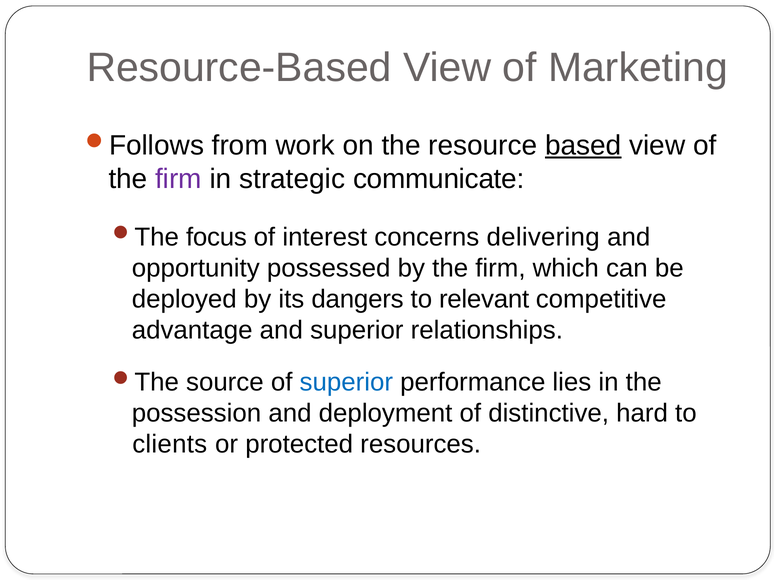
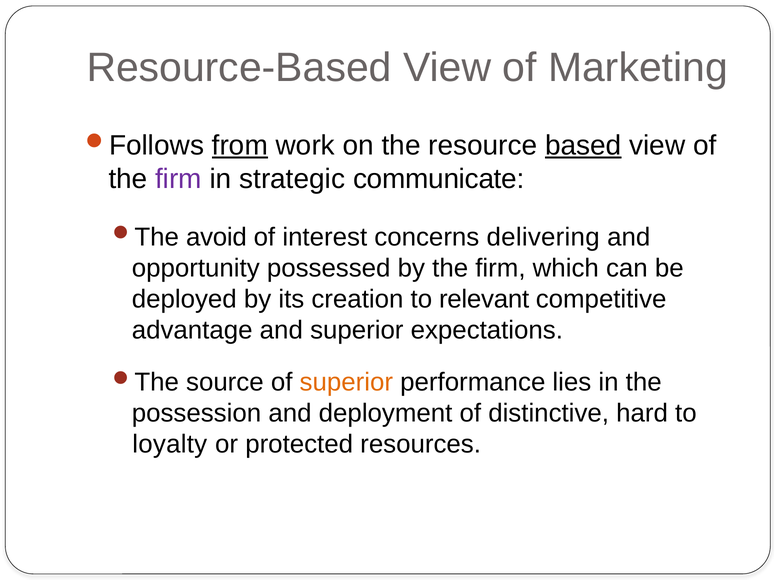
from underline: none -> present (240, 146)
focus: focus -> avoid (216, 237)
dangers: dangers -> creation (357, 299)
relationships: relationships -> expectations (487, 330)
superior colour: blue -> orange (346, 382)
clients: clients -> loyalty (170, 444)
